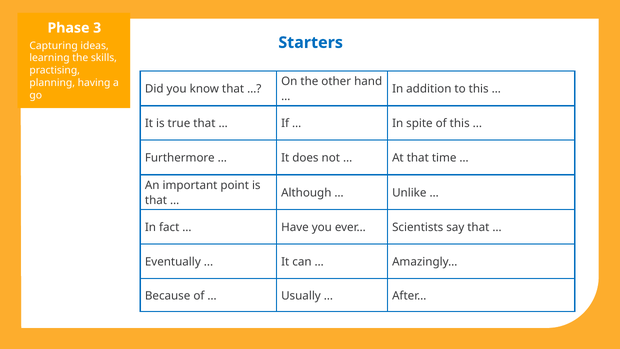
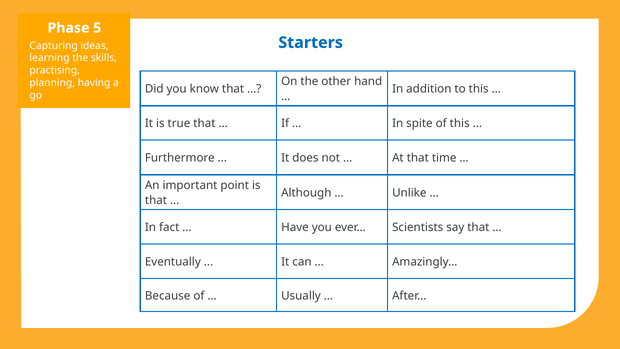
3: 3 -> 5 (97, 28)
